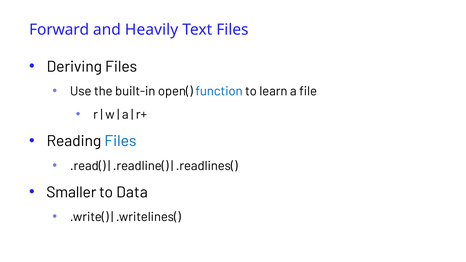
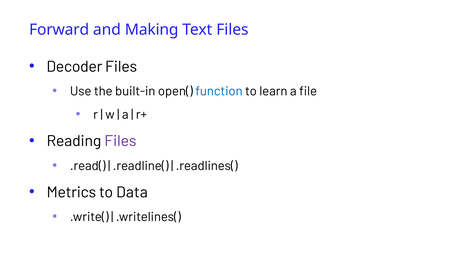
Heavily: Heavily -> Making (152, 30)
Deriving: Deriving -> Decoder (74, 67)
Files colour: blue -> purple (120, 141)
Smaller: Smaller -> Metrics (71, 193)
